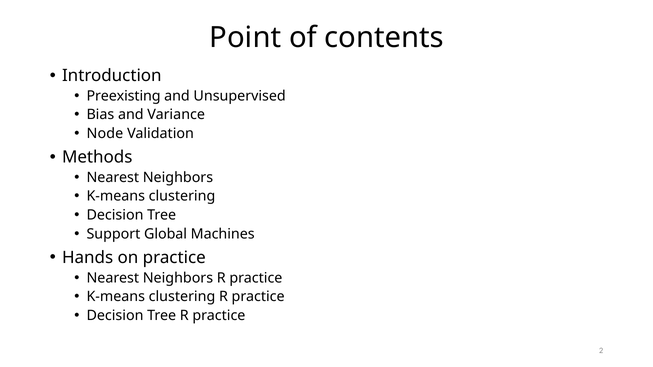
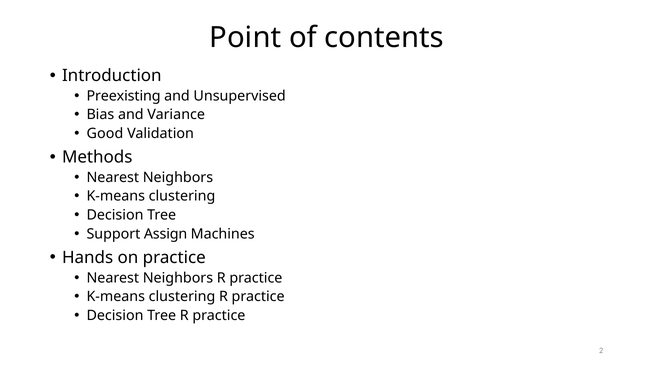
Node: Node -> Good (105, 134)
Global: Global -> Assign (166, 234)
